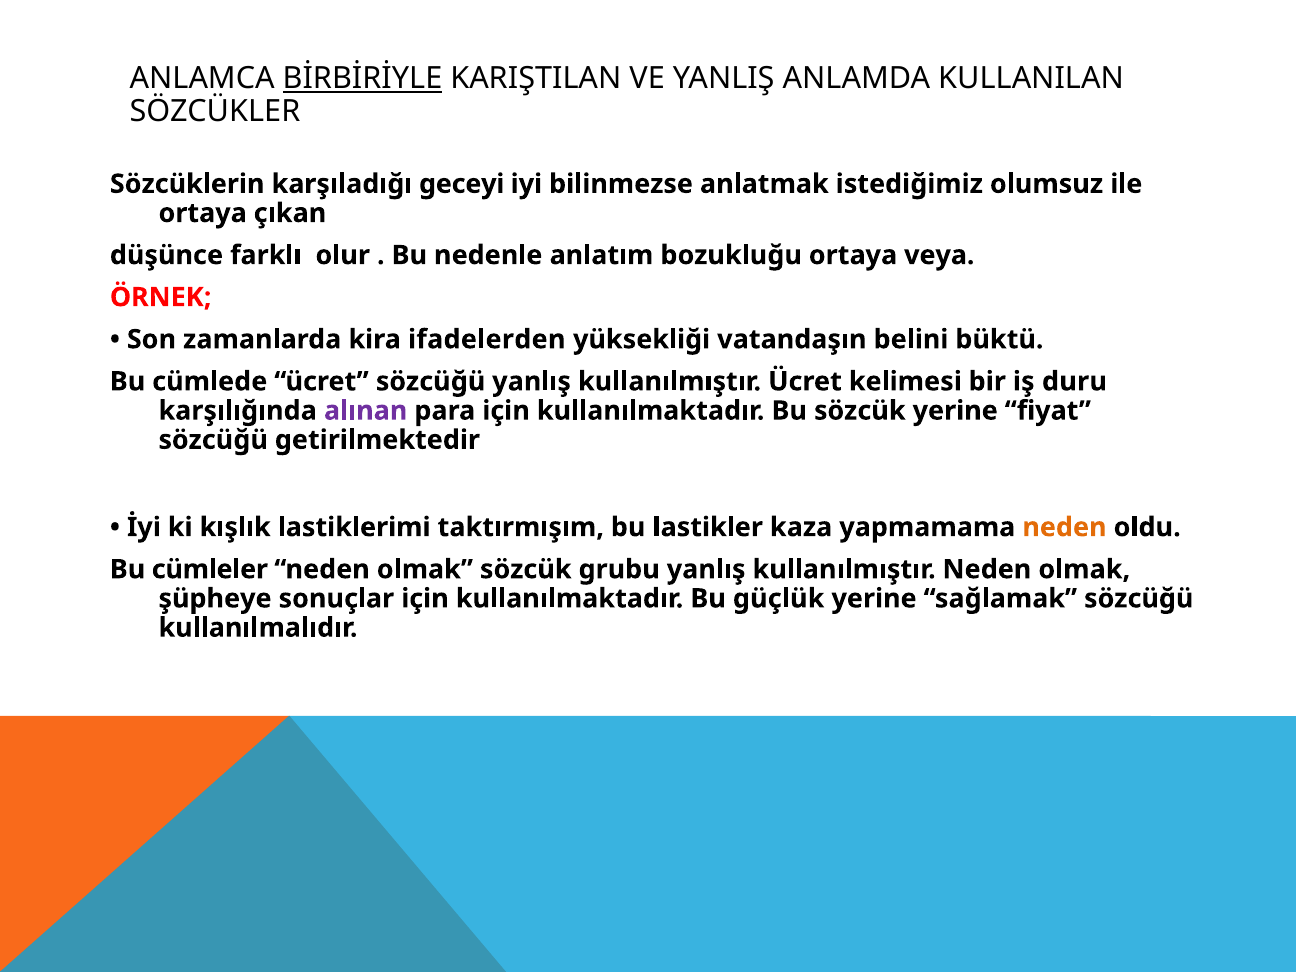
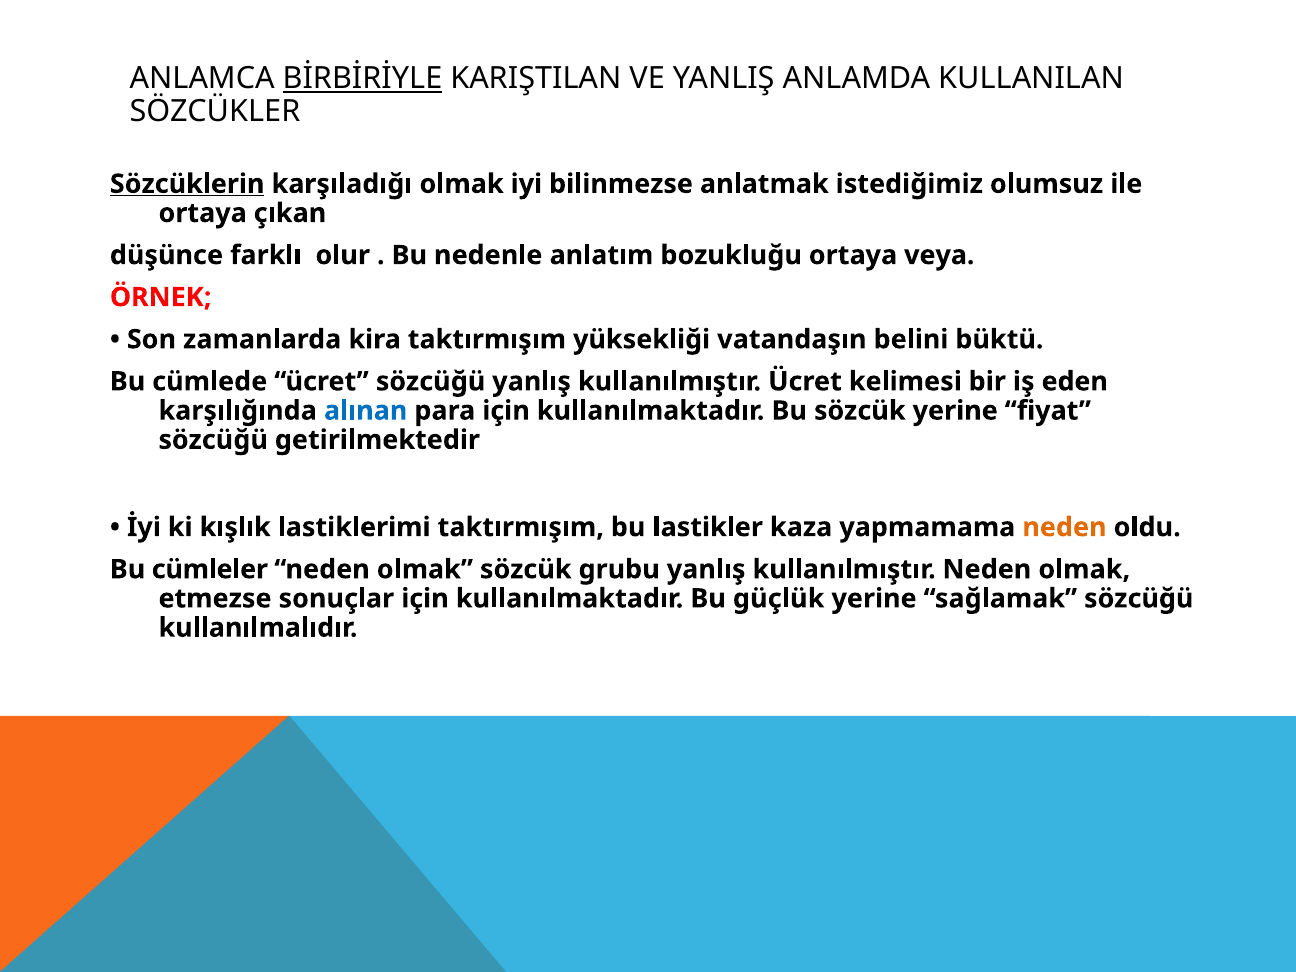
Sözcüklerin underline: none -> present (187, 184)
karşıladığı geceyi: geceyi -> olmak (462, 184)
kira ifadelerden: ifadelerden -> taktırmışım (487, 339)
duru: duru -> eden (1075, 382)
alınan colour: purple -> blue (366, 411)
şüpheye: şüpheye -> etmezse (215, 599)
